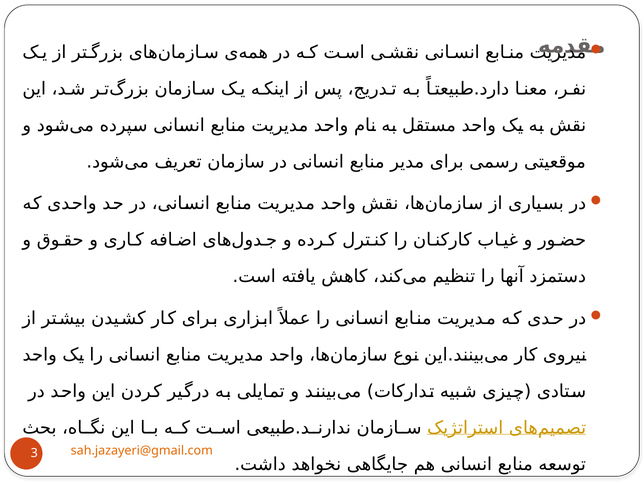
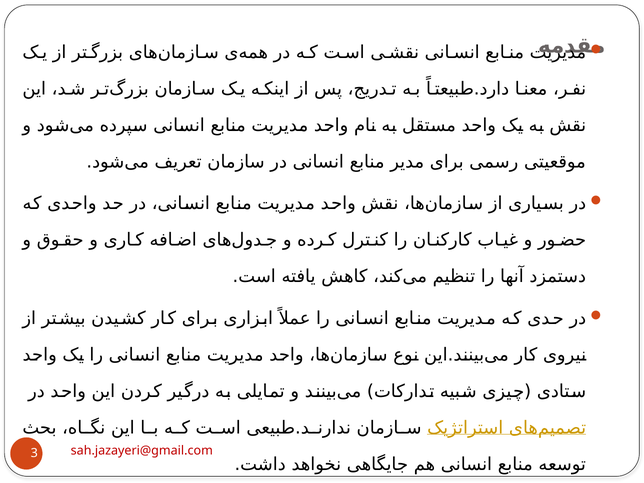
sah.jazayeri@gmail.com colour: orange -> red (142, 451)
